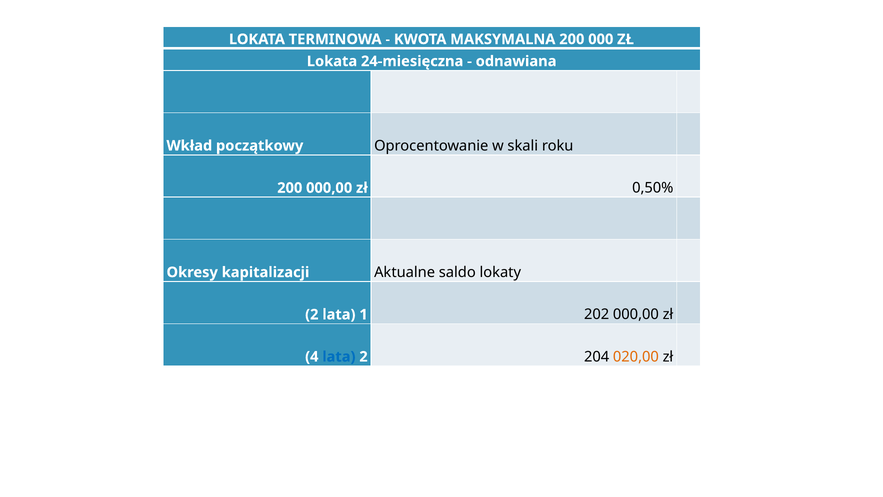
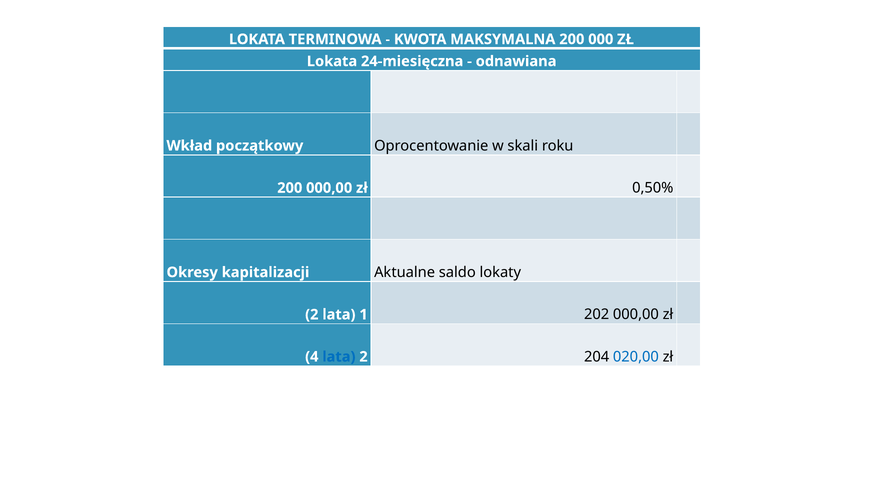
020,00 colour: orange -> blue (636, 357)
